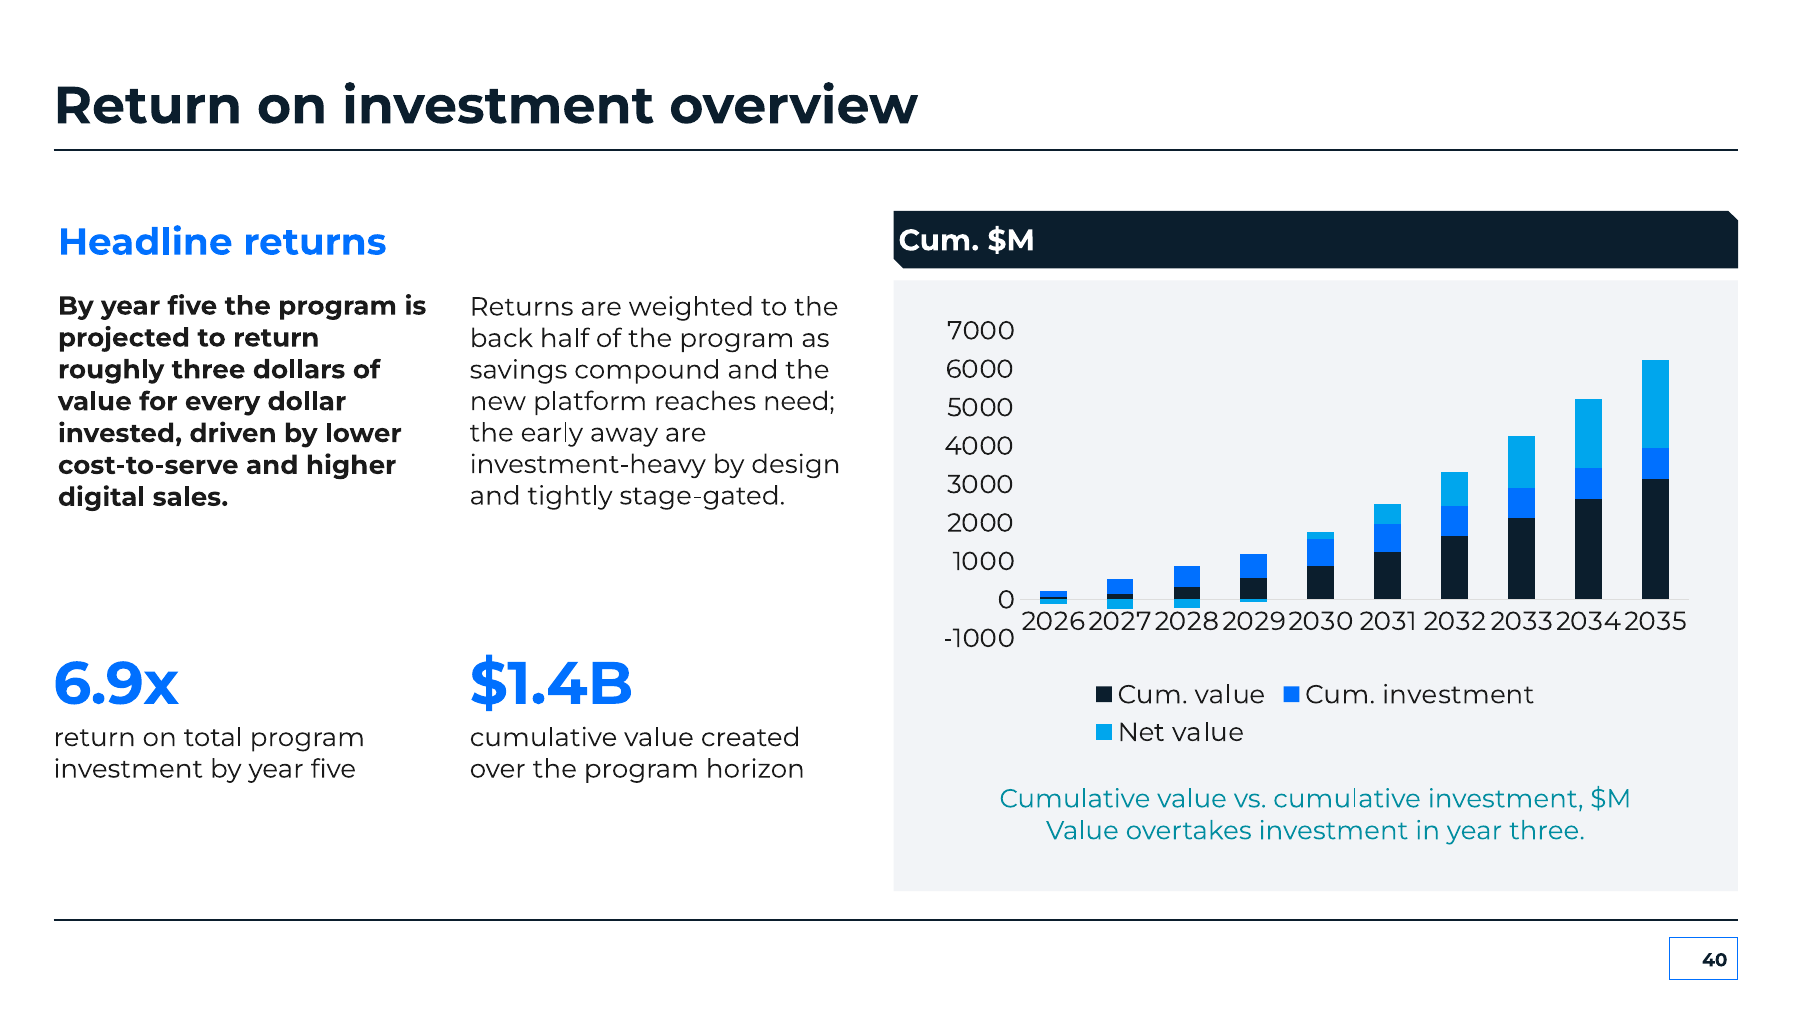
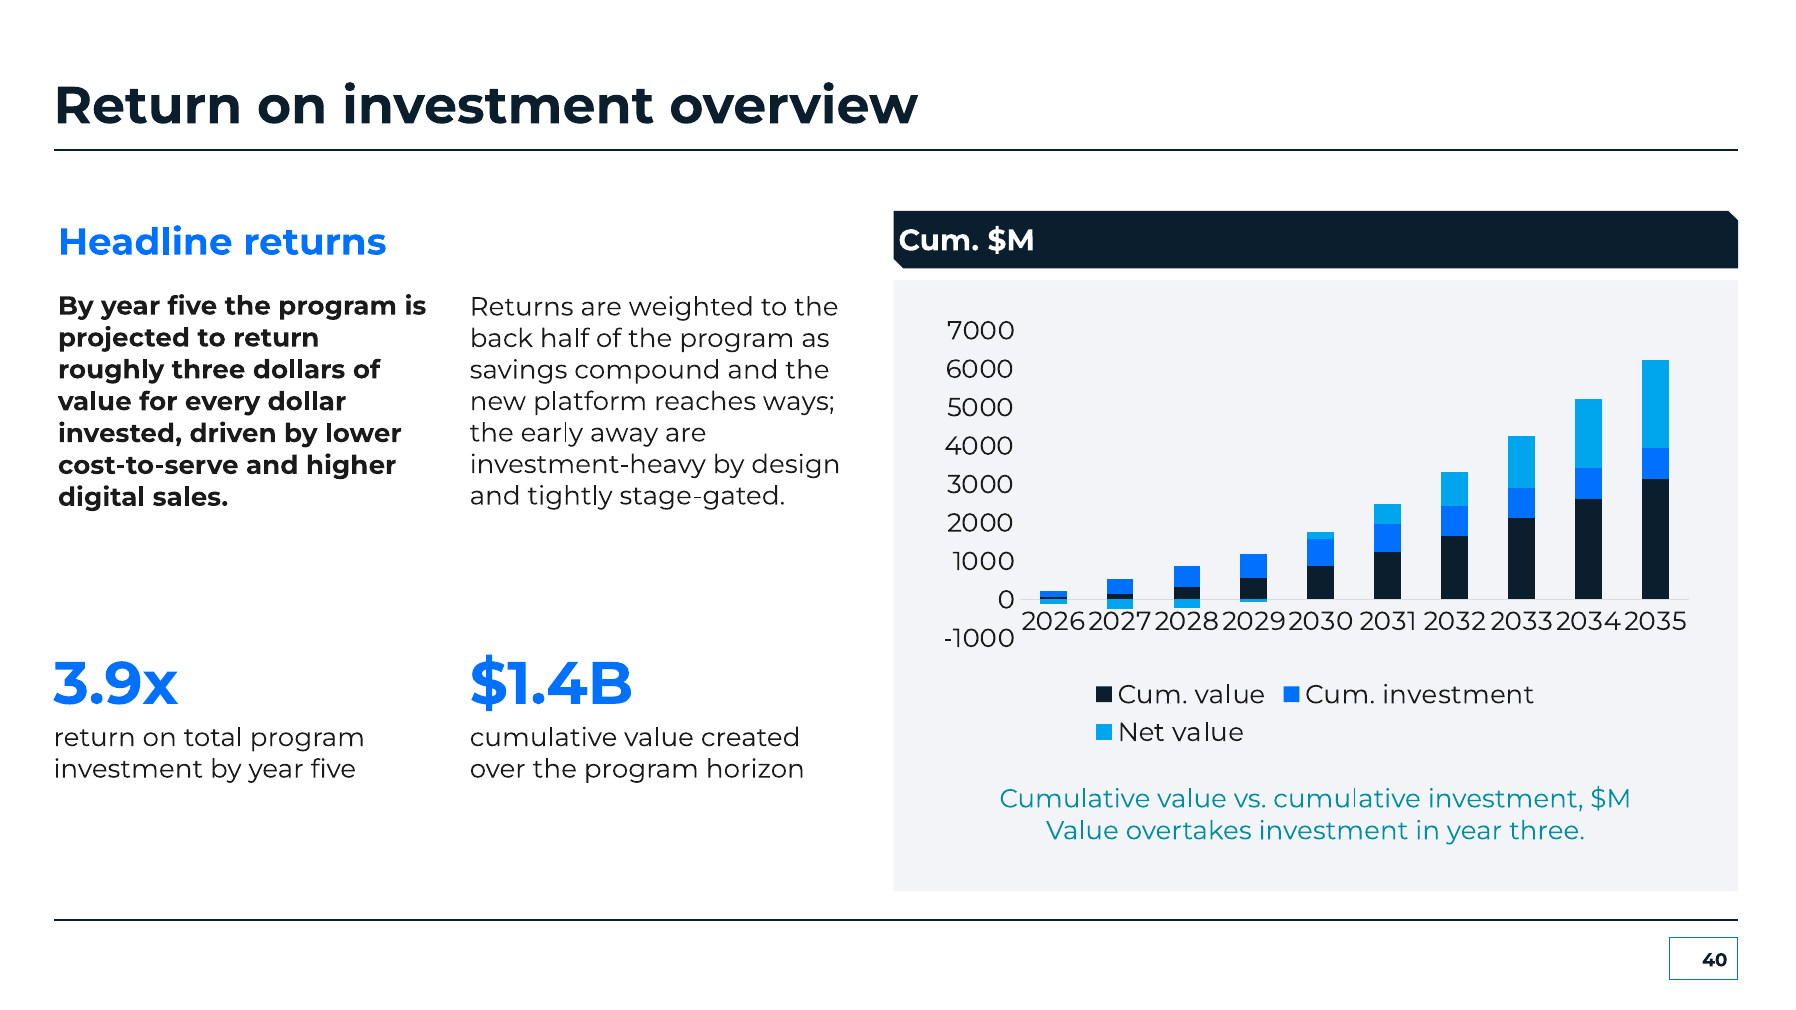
need: need -> ways (799, 401)
6.9x: 6.9x -> 3.9x (116, 684)
